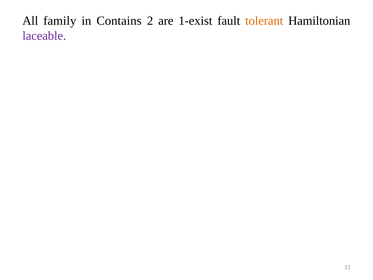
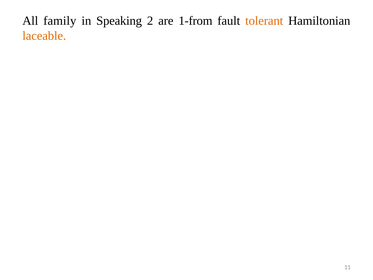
Contains: Contains -> Speaking (119, 21)
1-exist: 1-exist -> 1-from (195, 21)
laceable colour: purple -> orange (44, 36)
